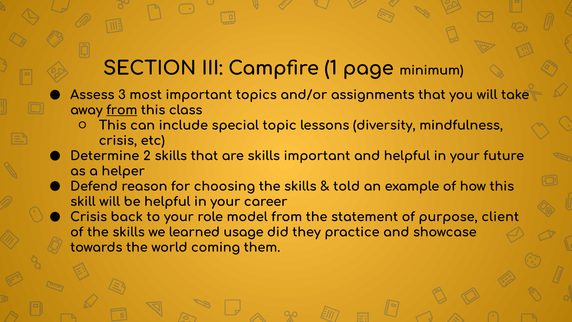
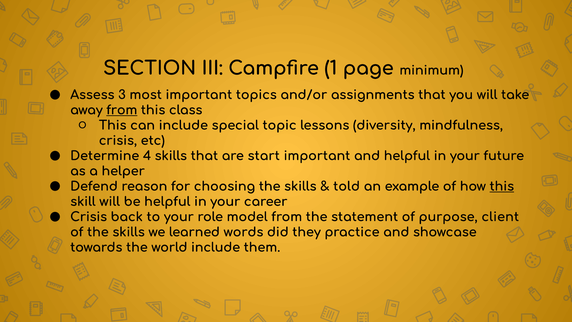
2: 2 -> 4 (147, 156)
are skills: skills -> start (264, 156)
this underline: none -> present (502, 186)
usage: usage -> words (243, 232)
world coming: coming -> include (216, 247)
